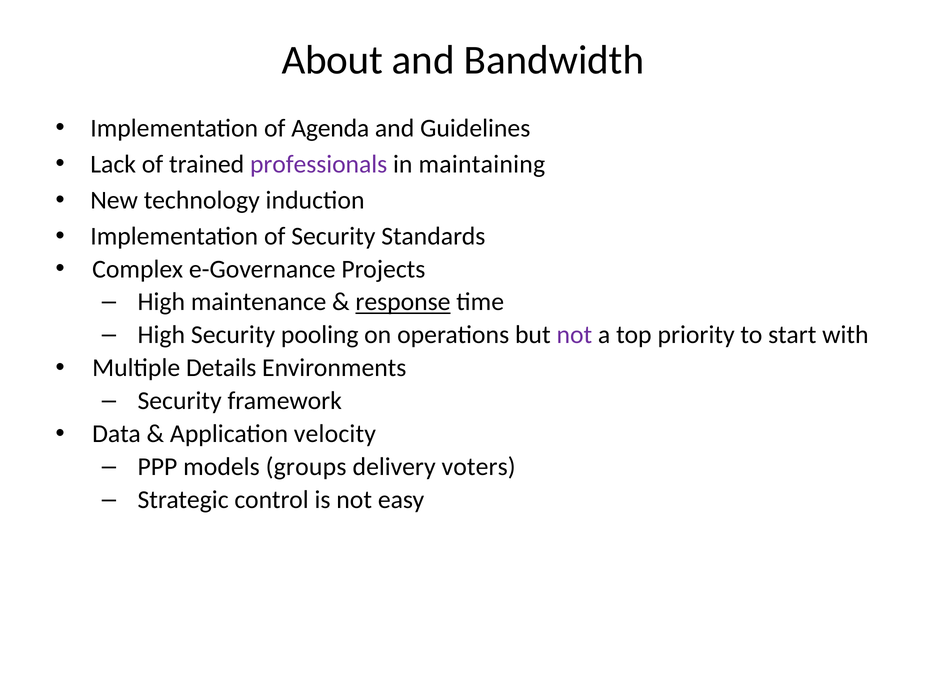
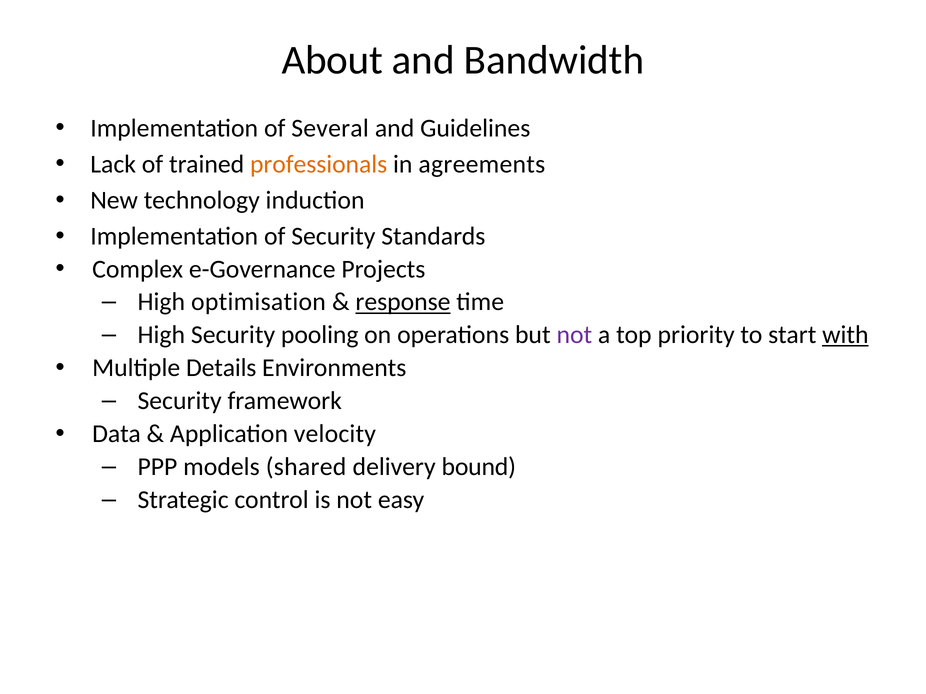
Agenda: Agenda -> Several (330, 129)
professionals colour: purple -> orange (319, 165)
maintaining: maintaining -> agreements (482, 165)
maintenance: maintenance -> optimisation (258, 302)
with underline: none -> present (845, 335)
groups: groups -> shared (306, 467)
voters: voters -> bound (479, 467)
